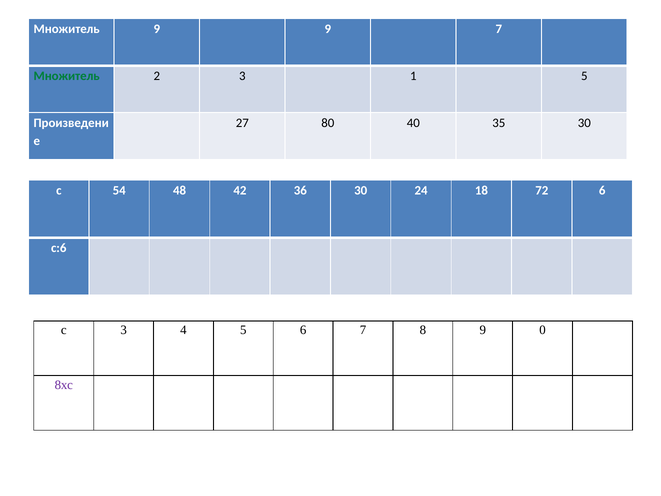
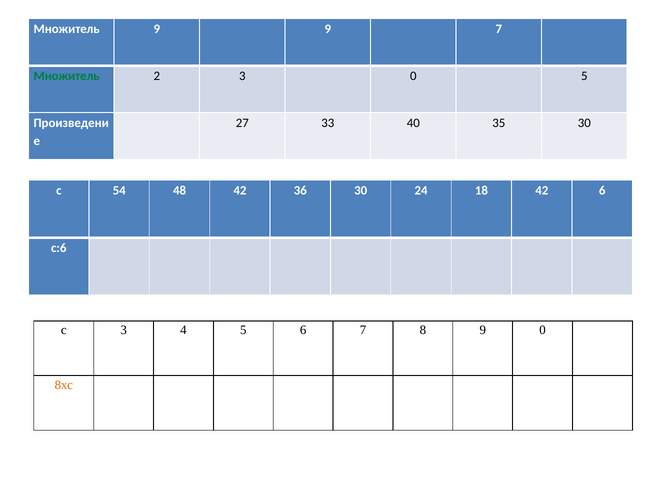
3 1: 1 -> 0 (413, 76)
80: 80 -> 33 (328, 123)
18 72: 72 -> 42 (542, 191)
8хс colour: purple -> orange (64, 385)
